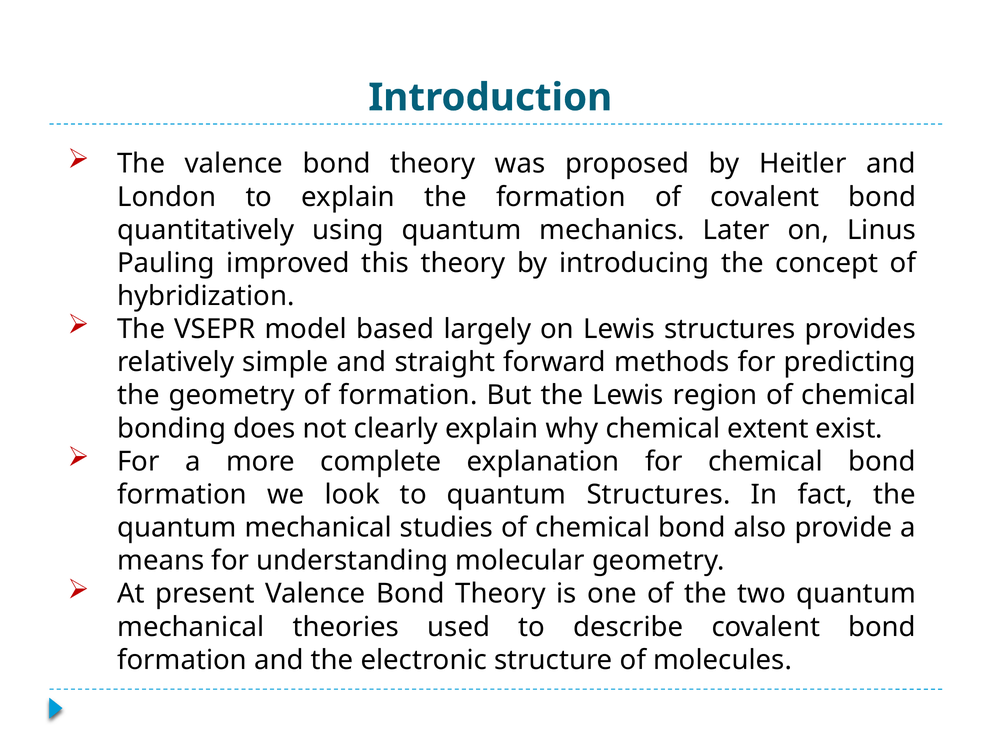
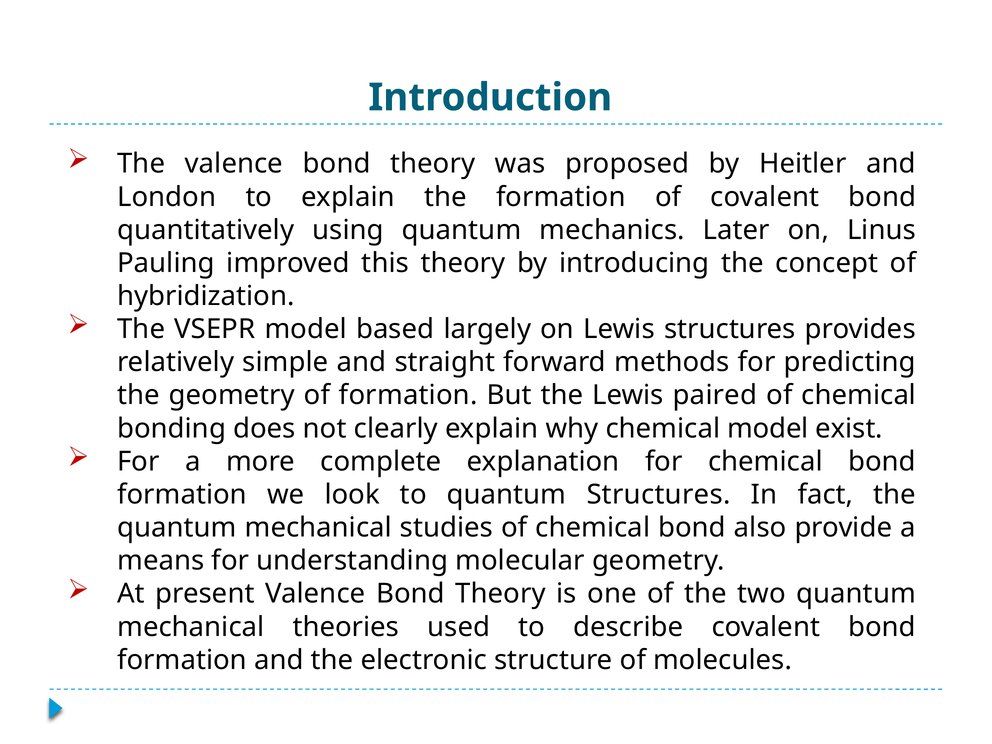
region: region -> paired (715, 395)
chemical extent: extent -> model (768, 428)
